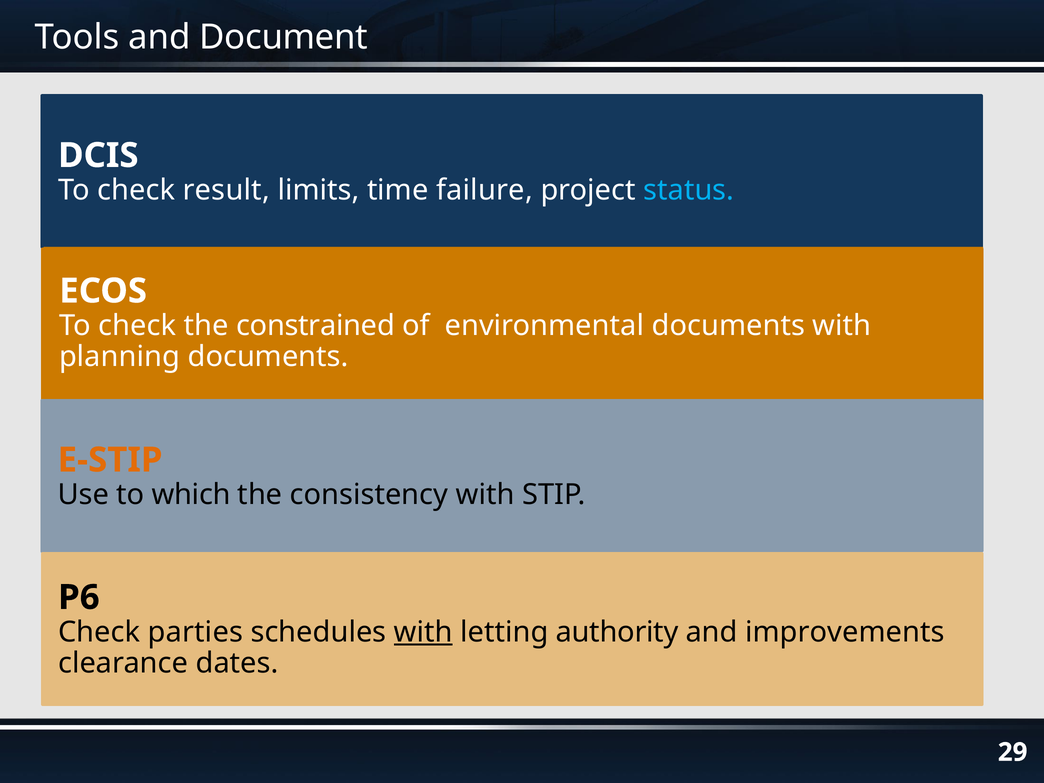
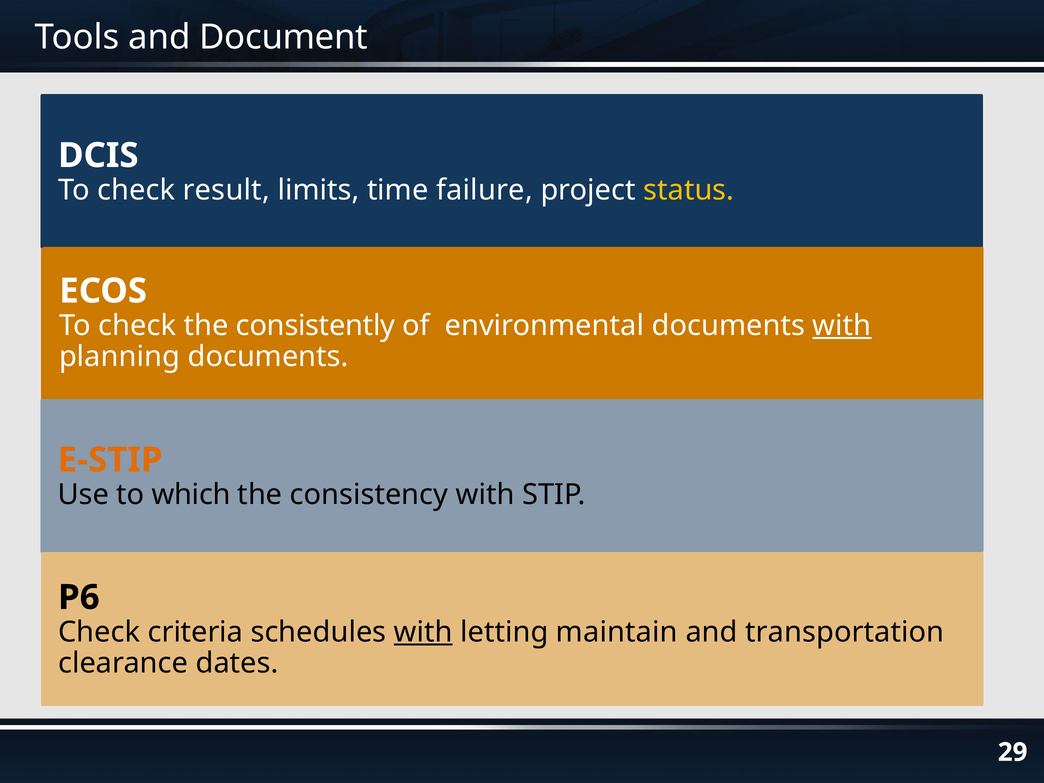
status colour: light blue -> yellow (689, 190)
constrained: constrained -> consistently (316, 325)
with underline: none -> present (842, 325)
parties: parties -> criteria (195, 632)
authority: authority -> maintain (617, 632)
improvements: improvements -> transportation (845, 632)
